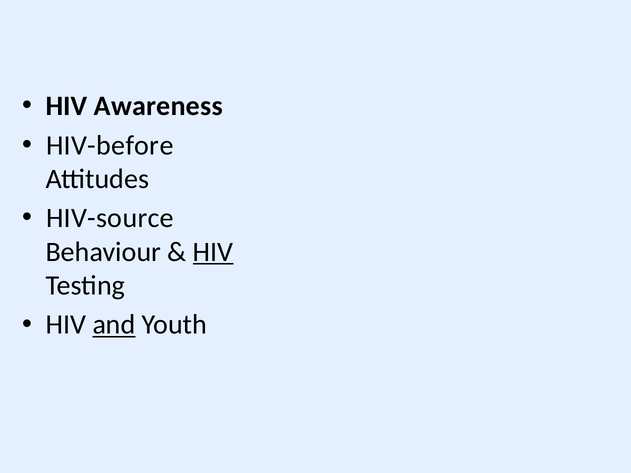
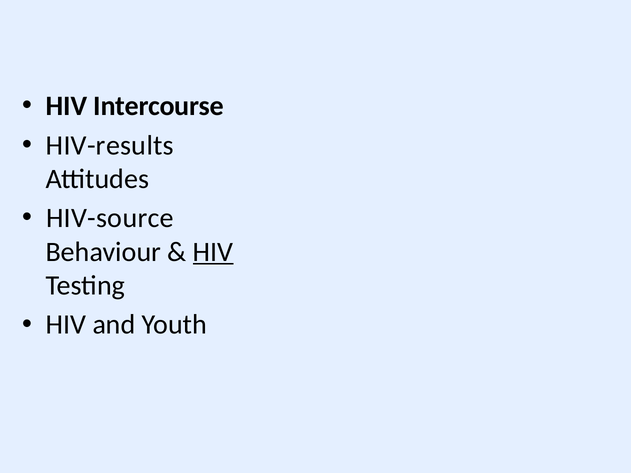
Awareness: Awareness -> Intercourse (159, 106)
HIV-before: HIV-before -> HIV-results (110, 145)
and underline: present -> none (114, 325)
